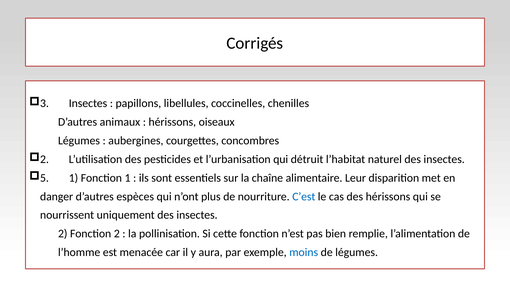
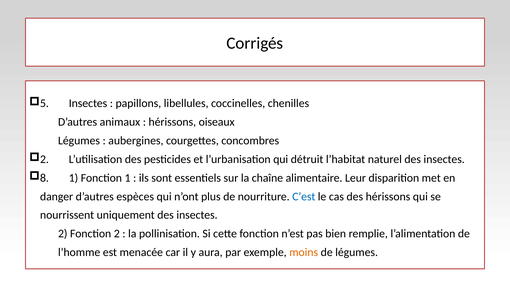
3: 3 -> 5 (44, 103)
5: 5 -> 8 (44, 178)
moins colour: blue -> orange (304, 252)
